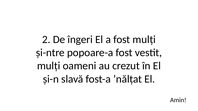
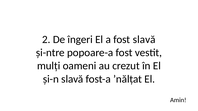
fost mulți: mulți -> slavă (144, 40)
